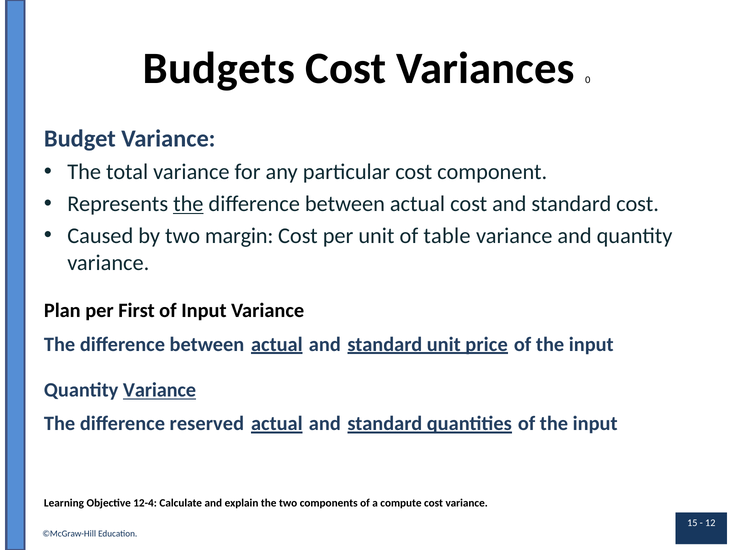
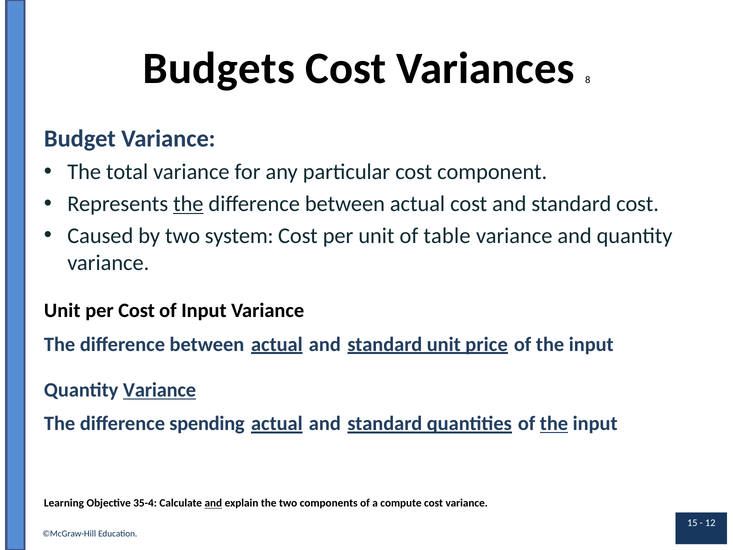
0: 0 -> 8 (588, 80)
margin: margin -> system (239, 236)
Plan: Plan -> Unit (62, 311)
per First: First -> Cost (137, 311)
reserved: reserved -> spending (207, 424)
the underline: none -> present (554, 424)
12-4: 12-4 -> 35-4 (145, 503)
and underline: none -> present (213, 503)
